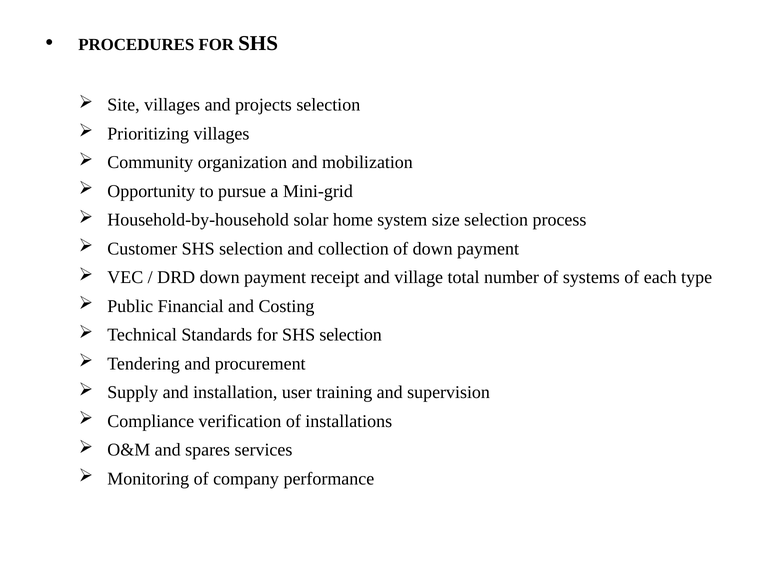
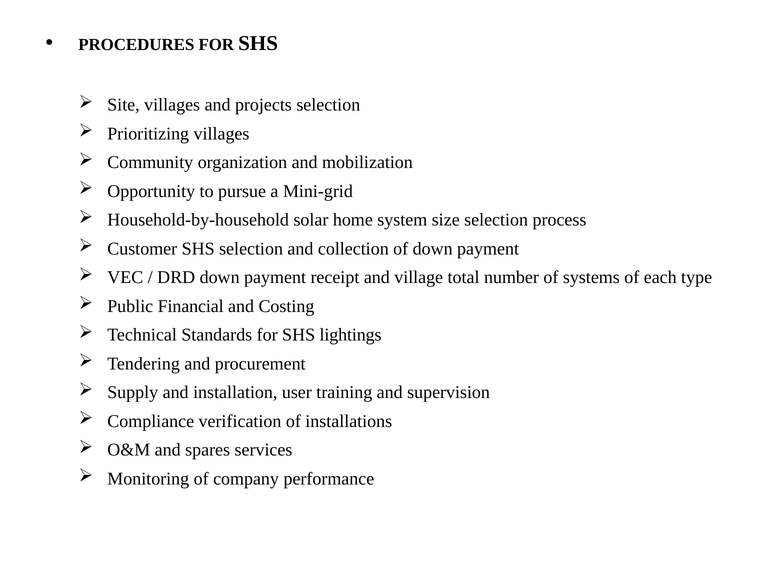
for SHS selection: selection -> lightings (351, 335)
